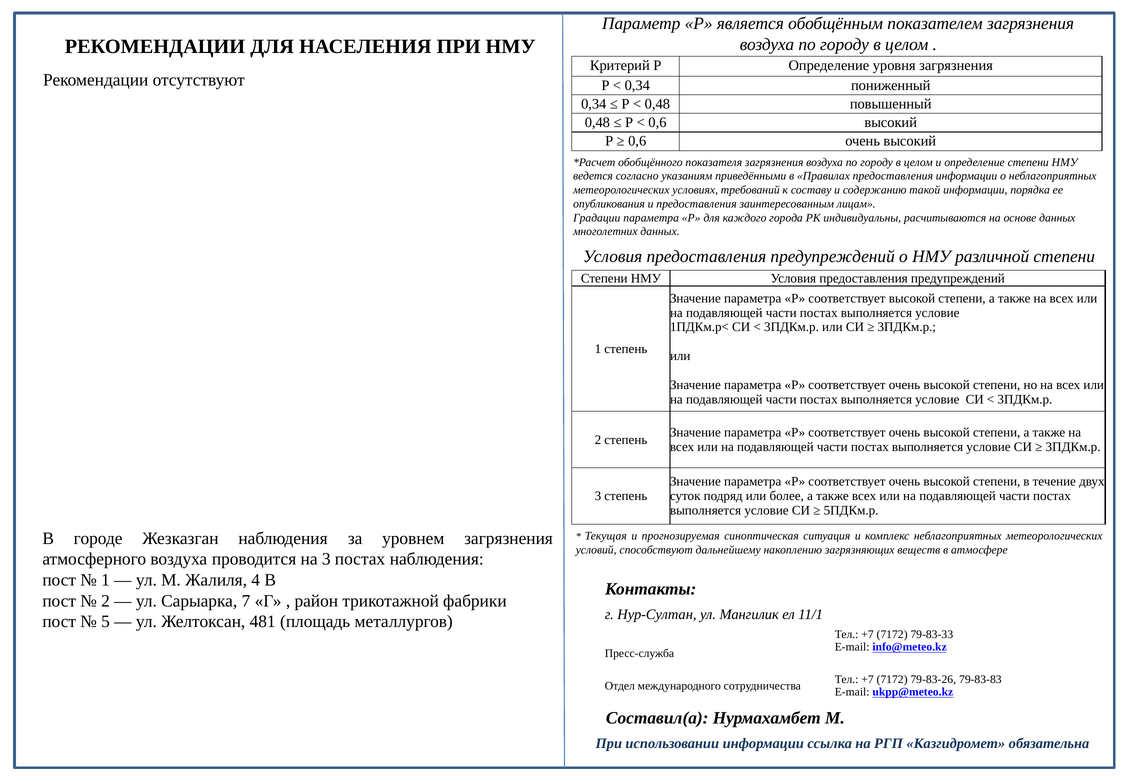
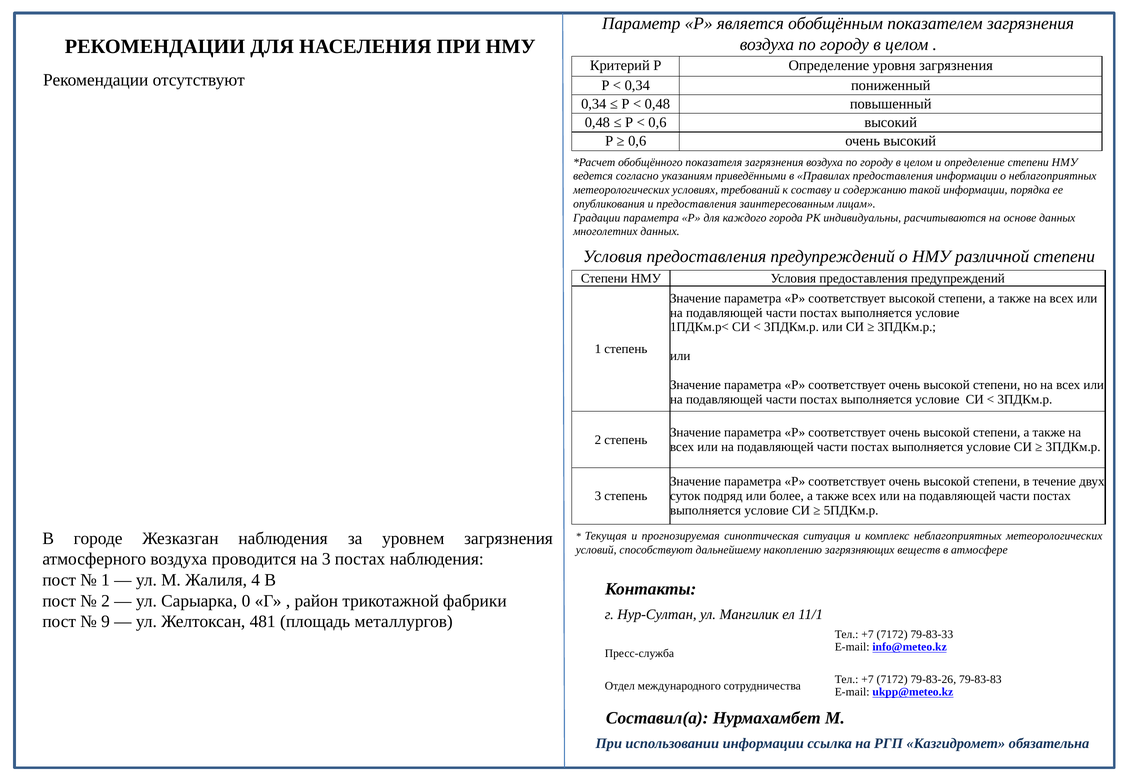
7: 7 -> 0 (246, 601)
5: 5 -> 9 (106, 622)
